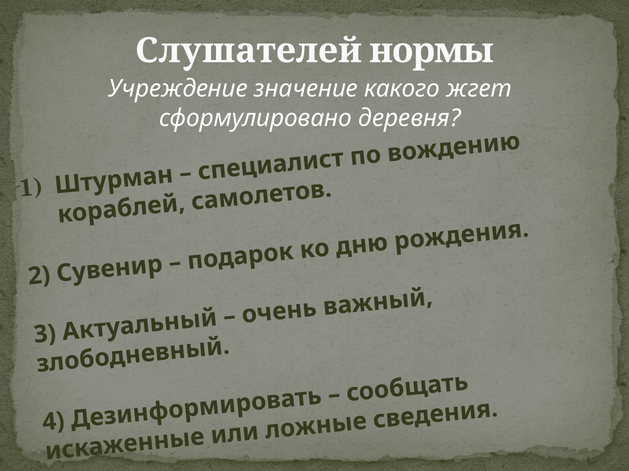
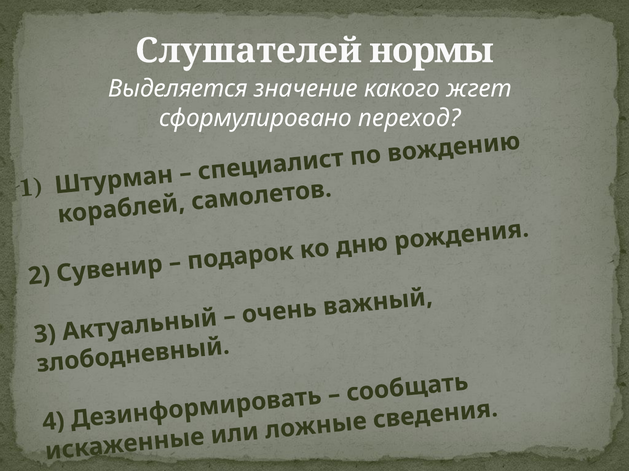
Учреждение: Учреждение -> Выделяется (178, 89)
деревня: деревня -> переход (409, 118)
